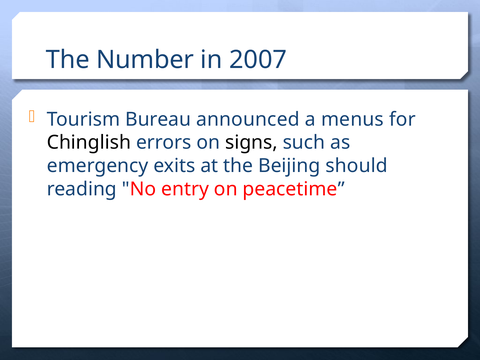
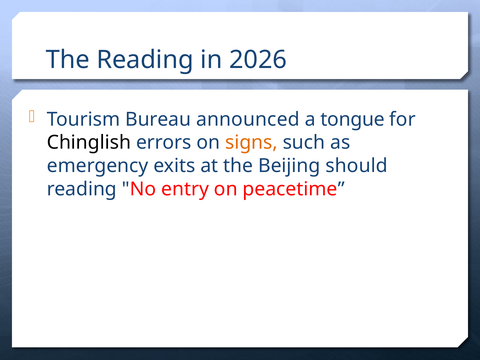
The Number: Number -> Reading (145, 60)
2007: 2007 -> 2026 (258, 60)
menus: menus -> tongue (353, 119)
signs colour: black -> orange (251, 143)
